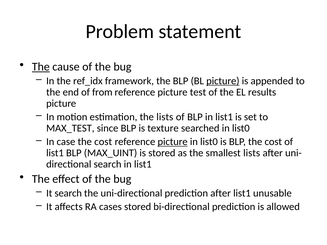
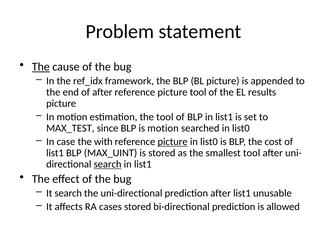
picture underline: present -> none (223, 81)
of from: from -> after (102, 92)
picture test: test -> tool (198, 92)
the lists: lists -> tool (165, 117)
is texture: texture -> motion (163, 128)
case the cost: cost -> with (103, 142)
smallest lists: lists -> tool (252, 153)
search underline: none -> present (108, 164)
